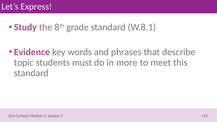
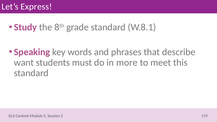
Evidence: Evidence -> Speaking (32, 52)
topic: topic -> want (24, 63)
